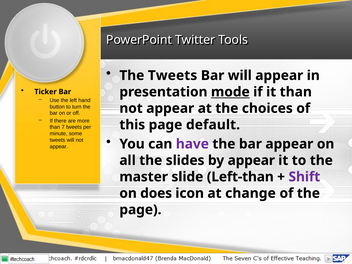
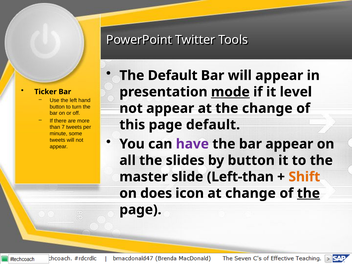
The Tweets: Tweets -> Default (173, 75)
it than: than -> level (296, 92)
the choices: choices -> change (267, 108)
by appear: appear -> button (251, 160)
Shift colour: purple -> orange (304, 177)
the underline: none -> present (308, 193)
